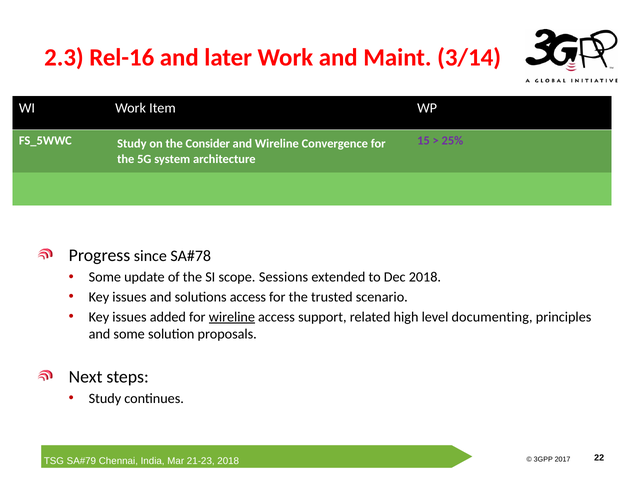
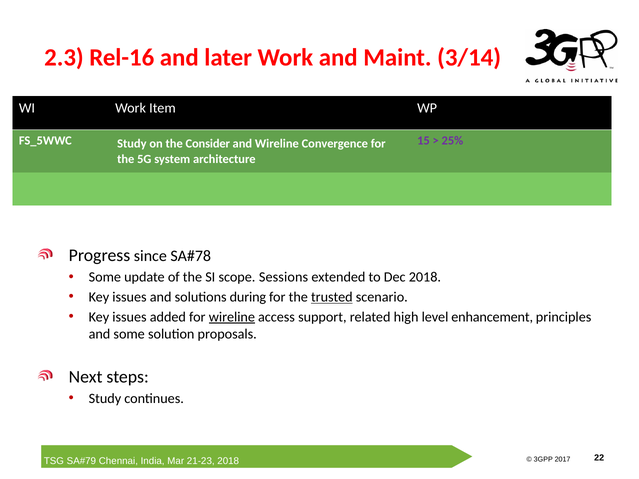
solutions access: access -> during (248, 297)
trusted underline: none -> present (332, 297)
documenting: documenting -> enhancement (492, 317)
